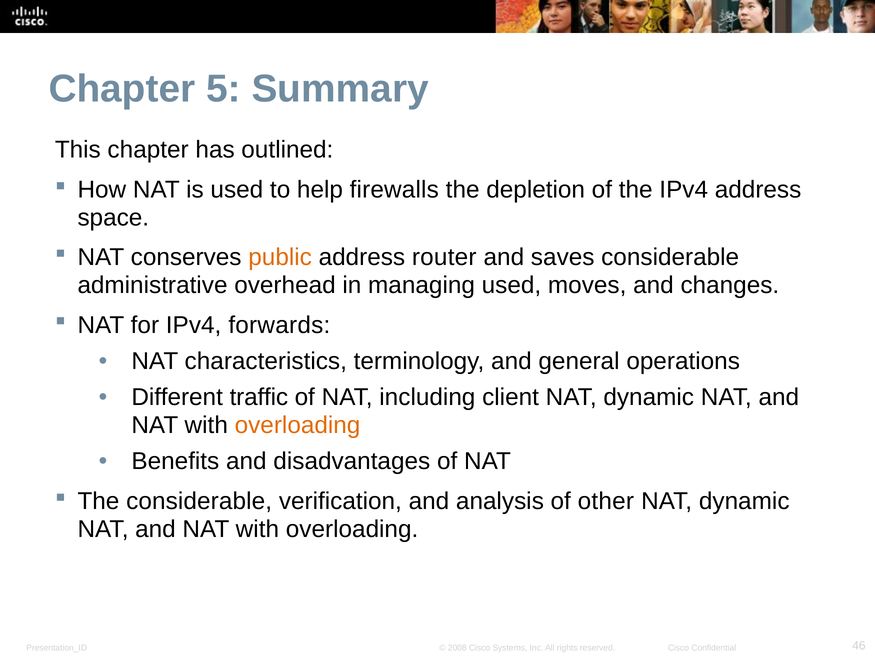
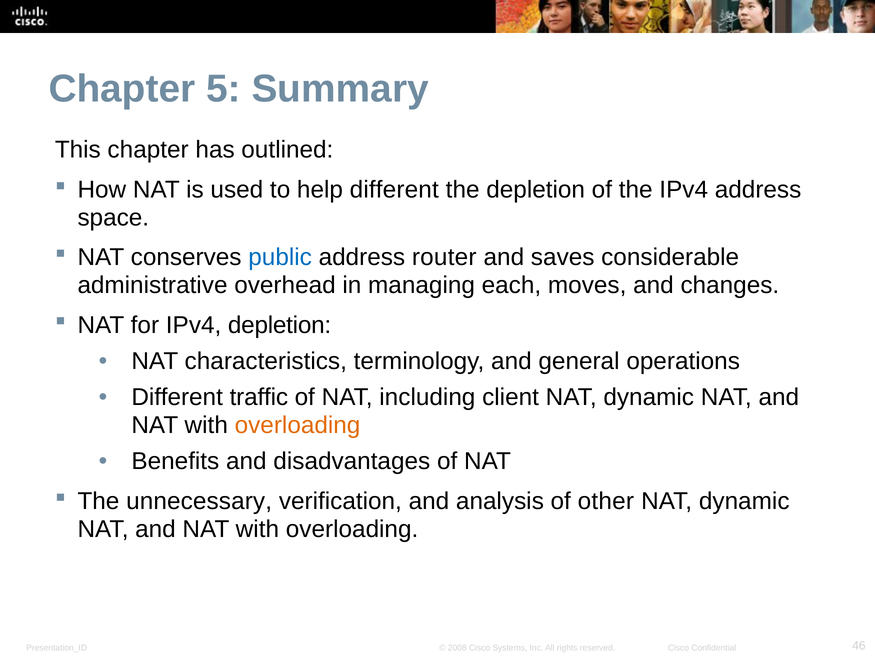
help firewalls: firewalls -> different (394, 190)
public colour: orange -> blue (280, 258)
managing used: used -> each (511, 285)
IPv4 forwards: forwards -> depletion (280, 325)
The considerable: considerable -> unnecessary (199, 501)
